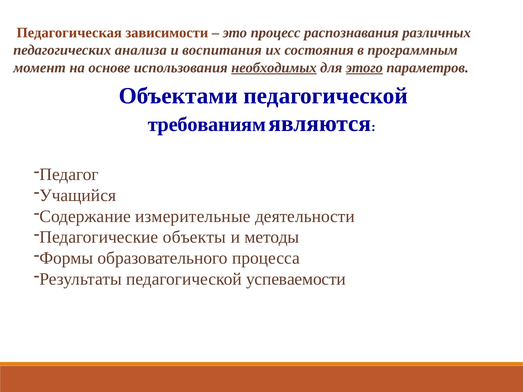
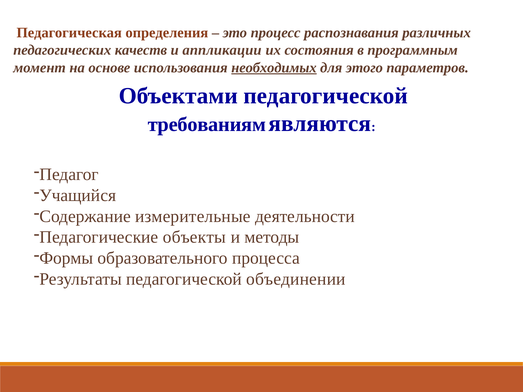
зависимости: зависимости -> определения (167, 33)
анализа: анализа -> качеств (141, 50)
воспитания: воспитания -> аппликации (222, 50)
этого underline: present -> none (364, 68)
успеваемости: успеваемости -> объединении (296, 279)
